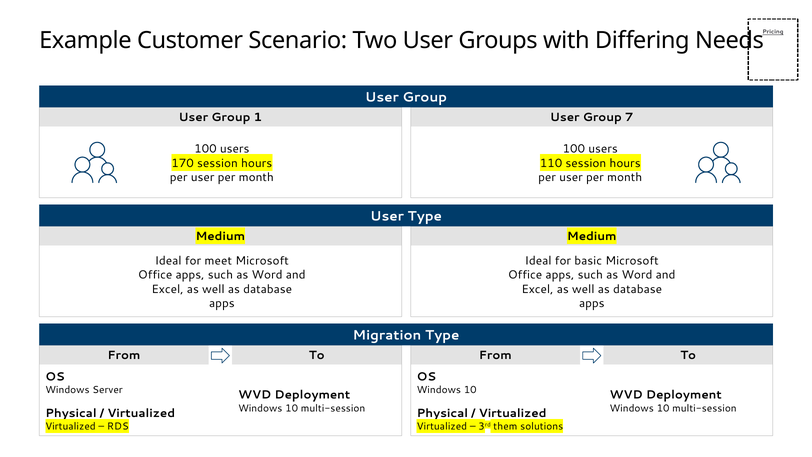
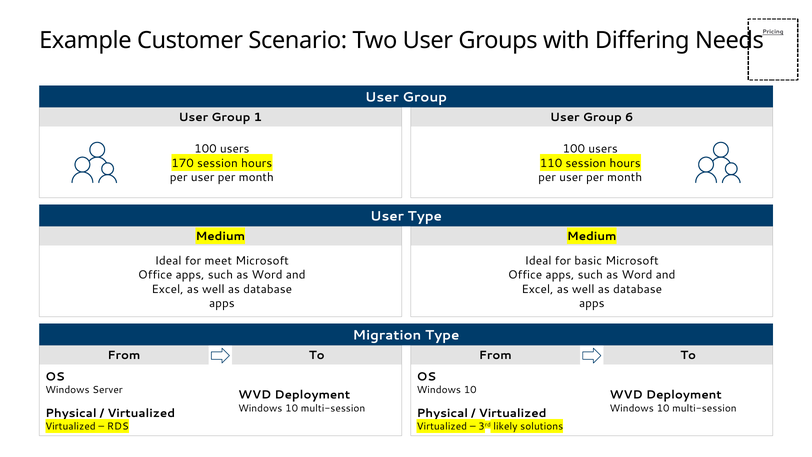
7: 7 -> 6 (629, 117)
them: them -> likely (505, 426)
